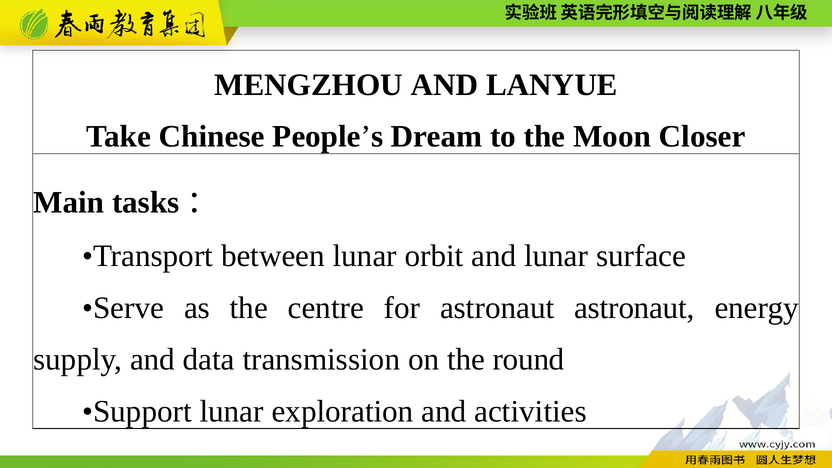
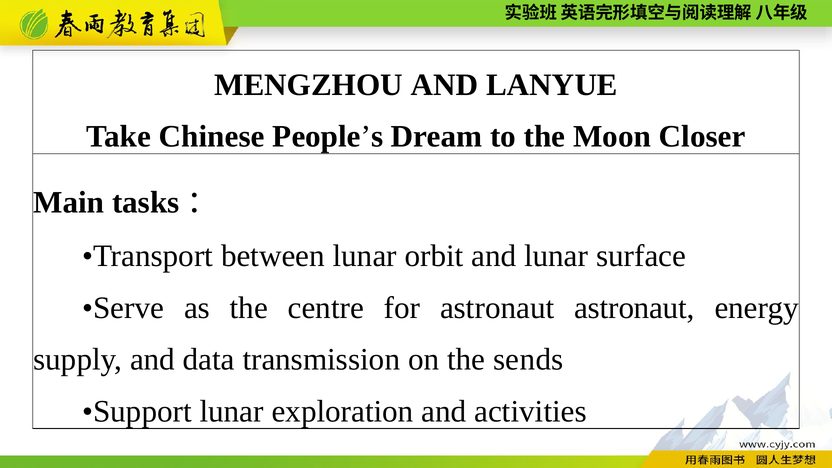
round: round -> sends (528, 360)
